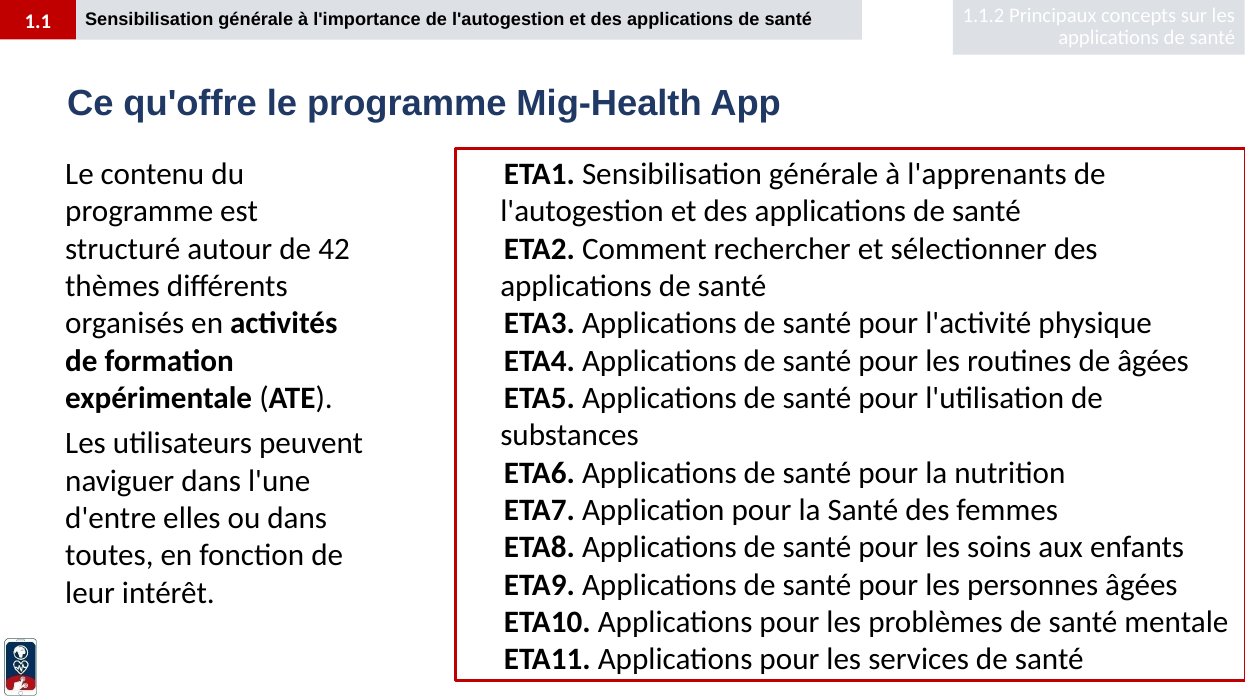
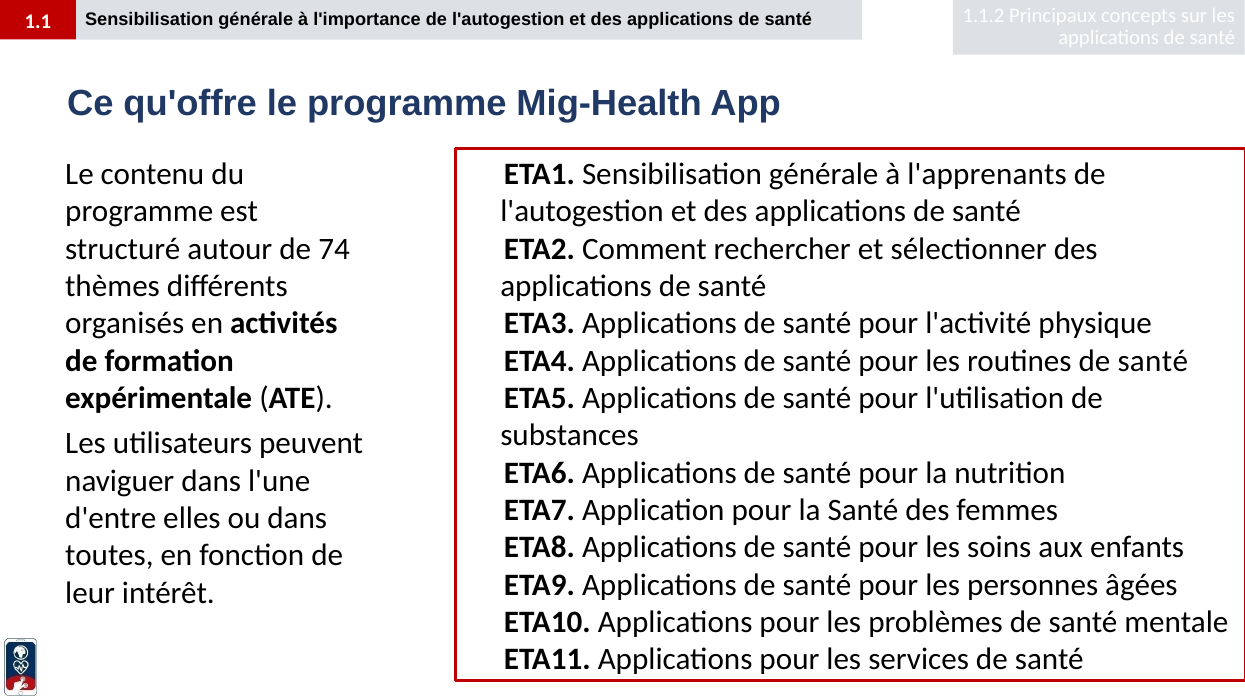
42: 42 -> 74 (334, 249)
routines de âgées: âgées -> santé (1153, 361)
